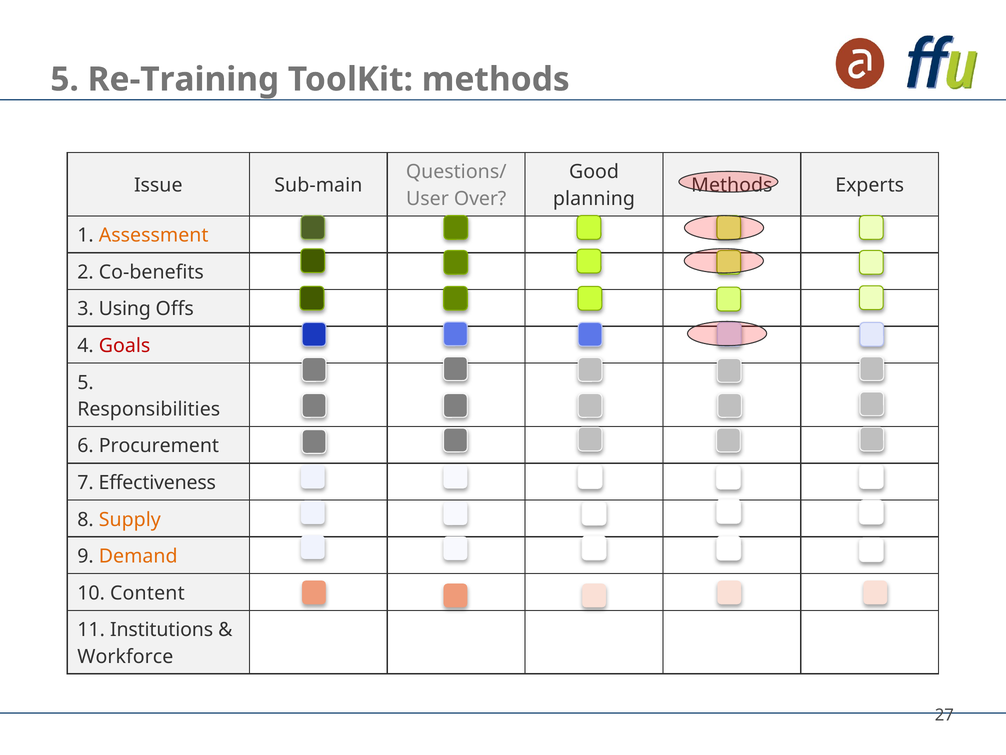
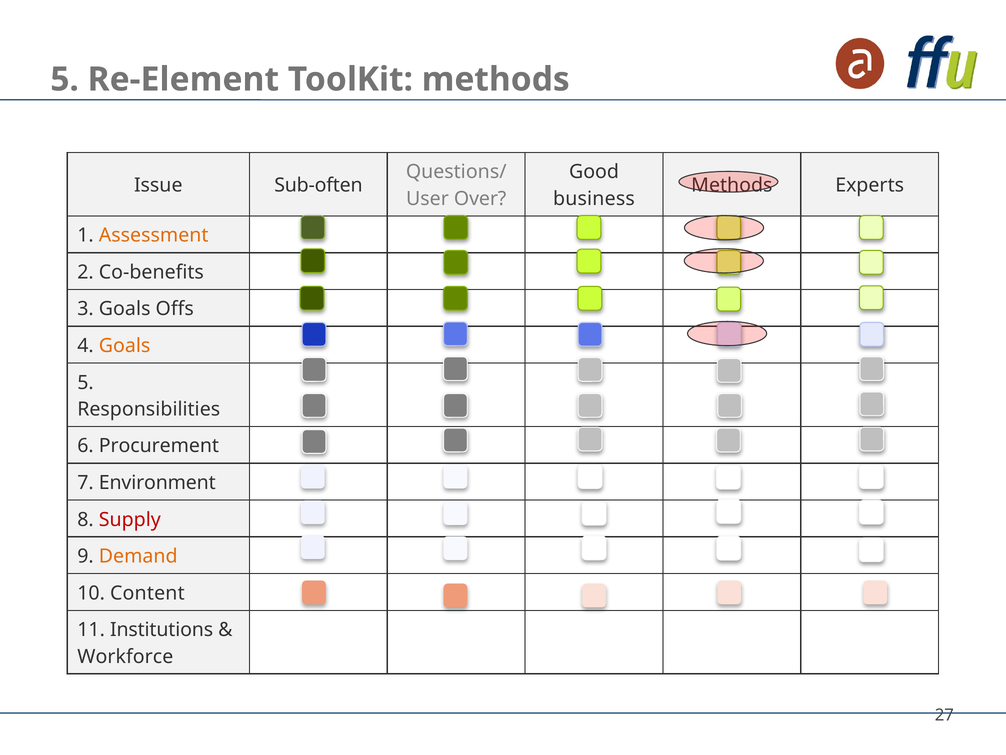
Re-Training: Re-Training -> Re-Element (183, 79)
Sub-main: Sub-main -> Sub-often (318, 185)
planning: planning -> business (594, 199)
3 Using: Using -> Goals (125, 309)
Goals colour: red -> orange (125, 346)
Effectiveness: Effectiveness -> Environment (157, 482)
Supply colour: orange -> red (130, 519)
